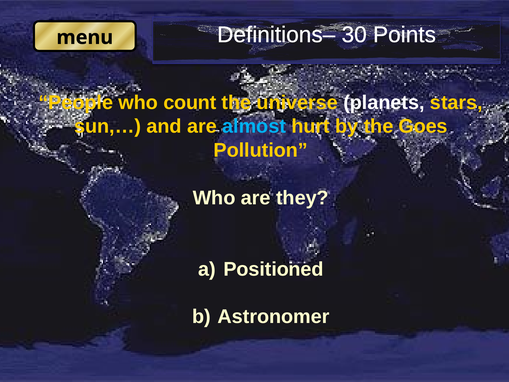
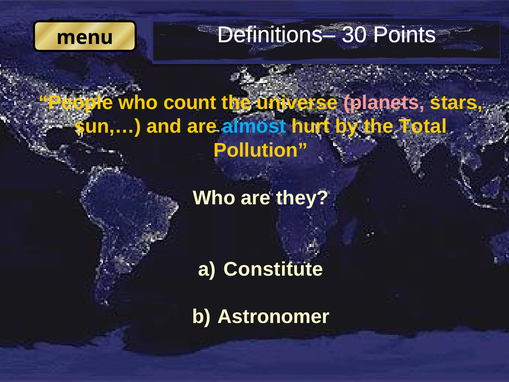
planets colour: white -> pink (384, 103)
Goes: Goes -> Total (423, 126)
Positioned: Positioned -> Constitute (273, 269)
